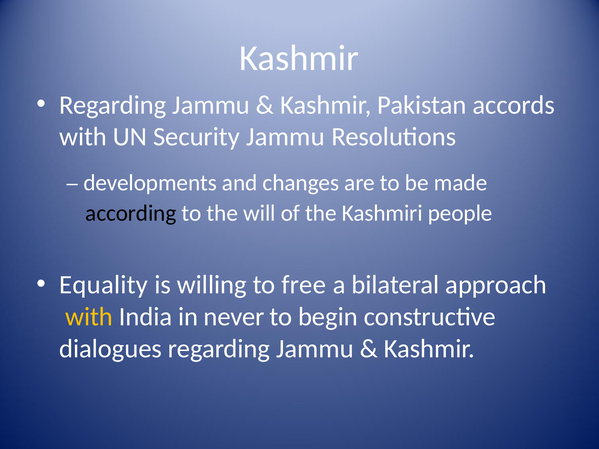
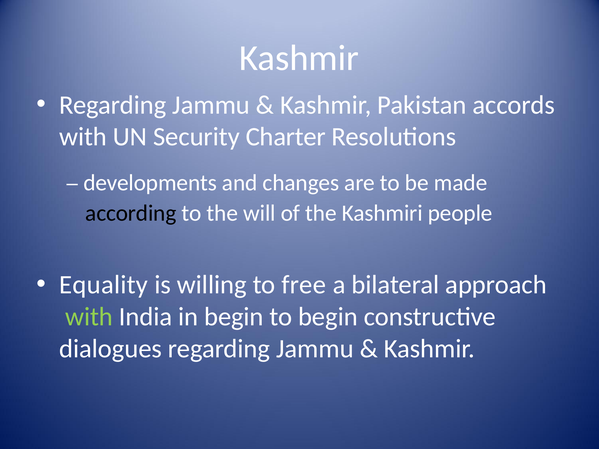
Security Jammu: Jammu -> Charter (286, 137)
with colour: yellow -> light green (89, 317)
in never: never -> begin (234, 317)
